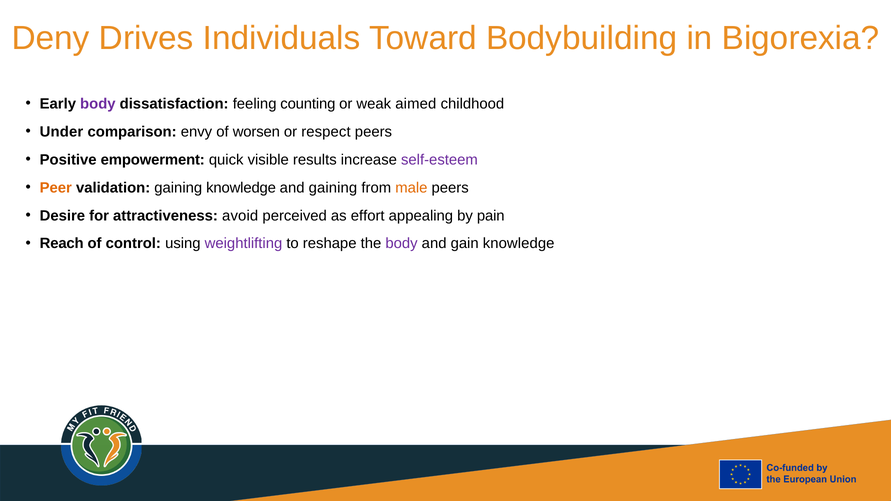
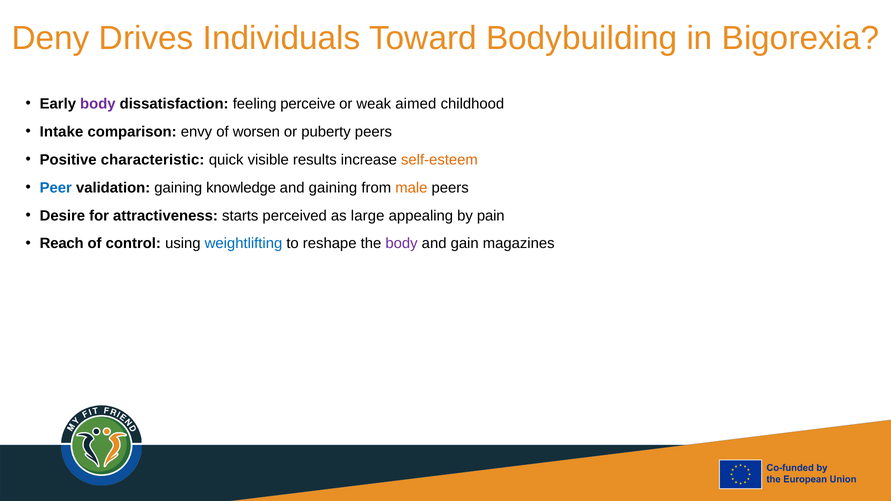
counting: counting -> perceive (308, 104)
Under: Under -> Intake (62, 132)
respect: respect -> puberty (326, 132)
empowerment: empowerment -> characteristic (153, 160)
self-esteem colour: purple -> orange (439, 160)
Peer colour: orange -> blue (56, 188)
avoid: avoid -> starts (240, 216)
effort: effort -> large (368, 216)
weightlifting colour: purple -> blue (243, 244)
gain knowledge: knowledge -> magazines (519, 244)
